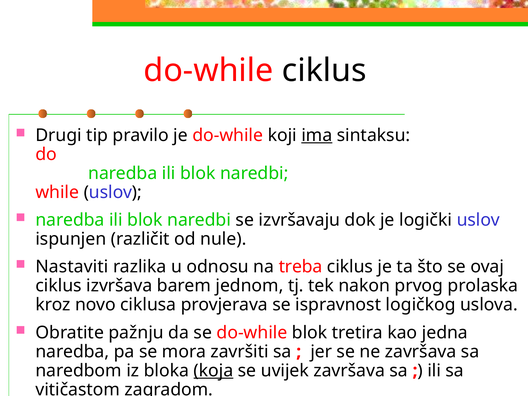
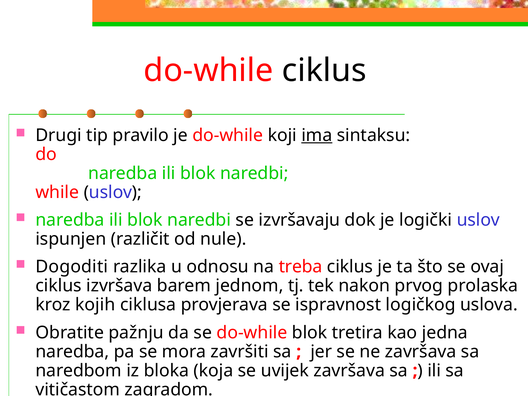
Nastaviti: Nastaviti -> Dogoditi (72, 267)
novo: novo -> kojih (95, 305)
koja underline: present -> none (213, 371)
